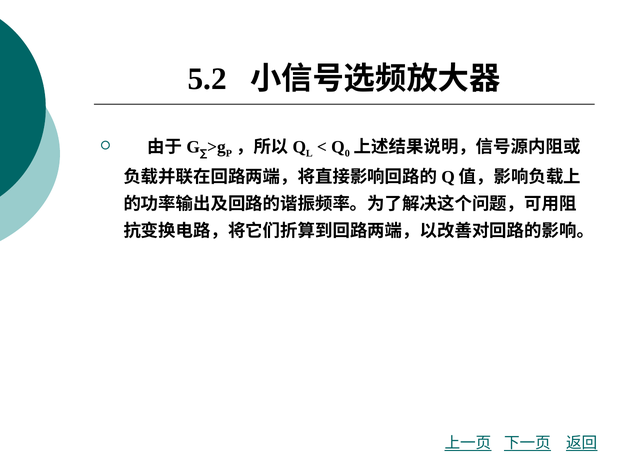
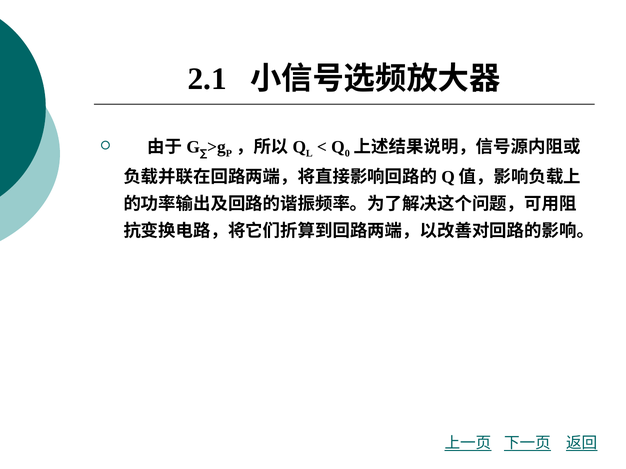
5.2: 5.2 -> 2.1 (207, 79)
